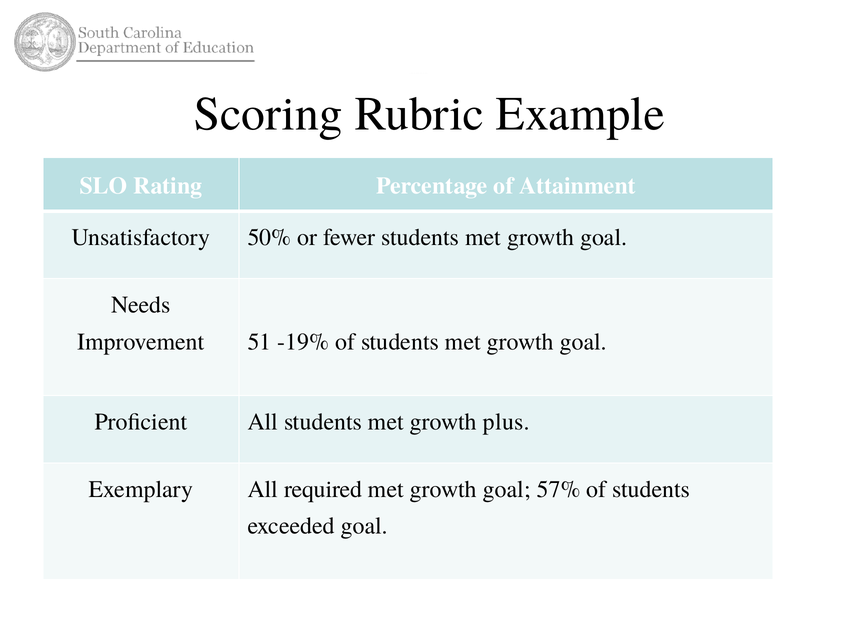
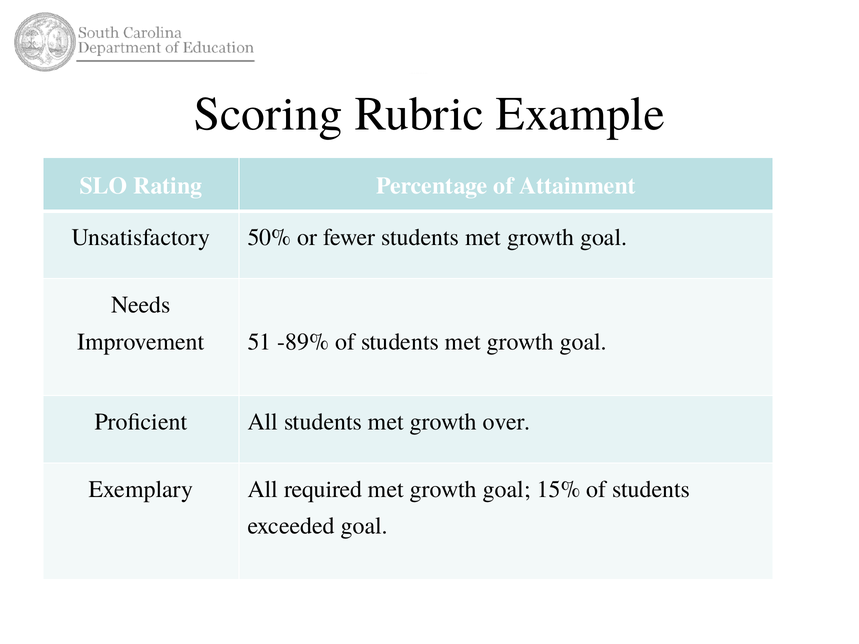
-19%: -19% -> -89% (303, 342)
plus: plus -> over (507, 422)
57%: 57% -> 15% (559, 489)
